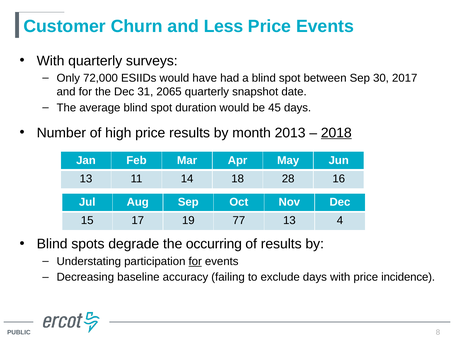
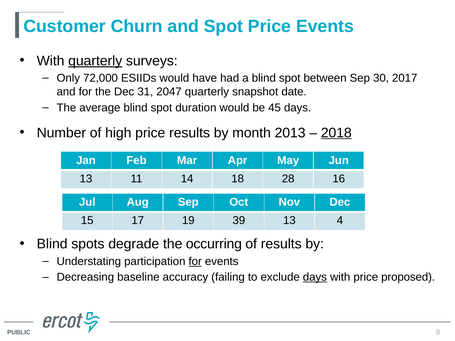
and Less: Less -> Spot (223, 26)
quarterly underline: none -> present (95, 61)
2065: 2065 -> 2047 (169, 92)
77: 77 -> 39 (239, 221)
days underline: none -> present (315, 277)
incidence: incidence -> proposed (408, 277)
